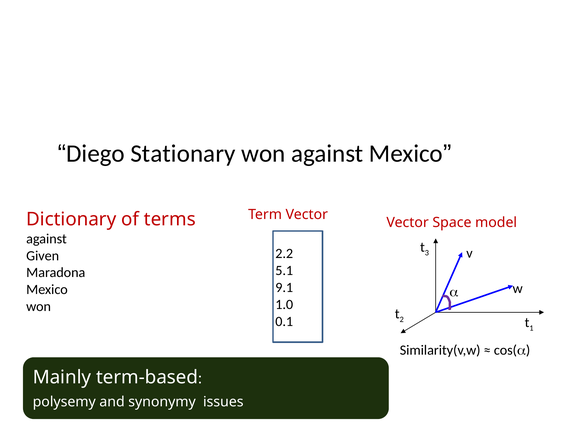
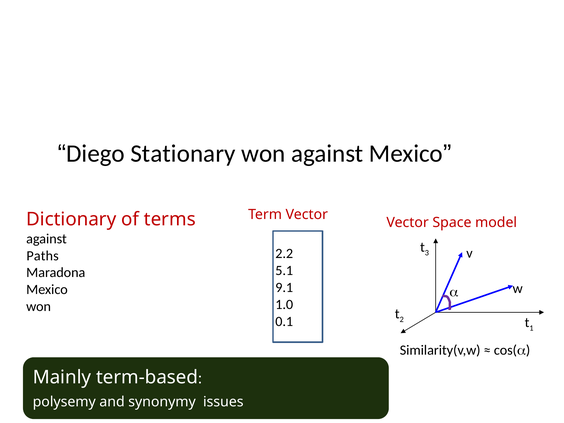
Given: Given -> Paths (43, 256)
